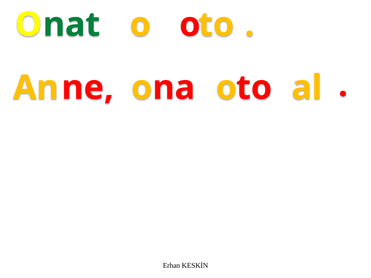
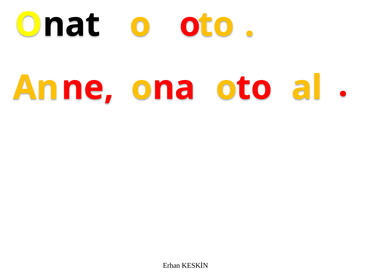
nat colour: green -> black (72, 25)
